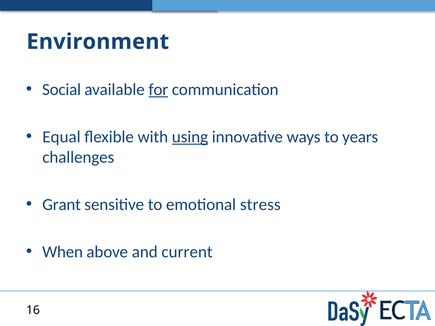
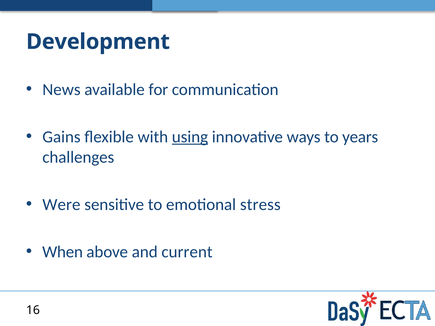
Environment: Environment -> Development (98, 42)
Social: Social -> News (61, 90)
for underline: present -> none (158, 90)
Equal: Equal -> Gains (61, 137)
Grant: Grant -> Were (61, 205)
